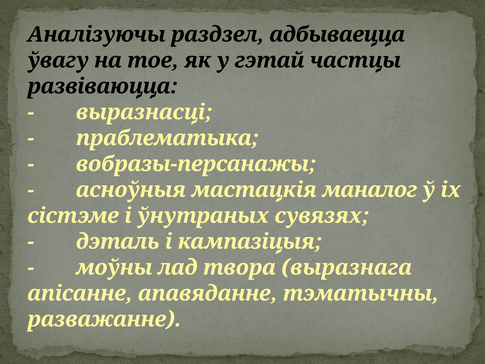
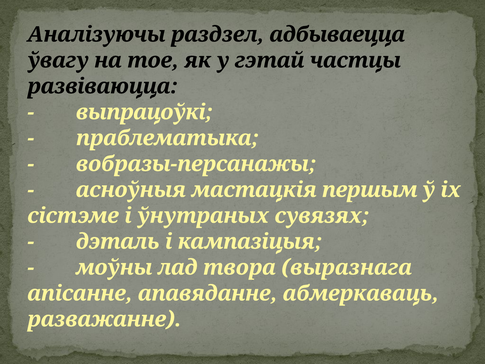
выразнасці: выразнасці -> выпрацоўкі (145, 112)
маналог: маналог -> першым (370, 190)
тэматычны: тэматычны -> абмеркаваць (361, 293)
